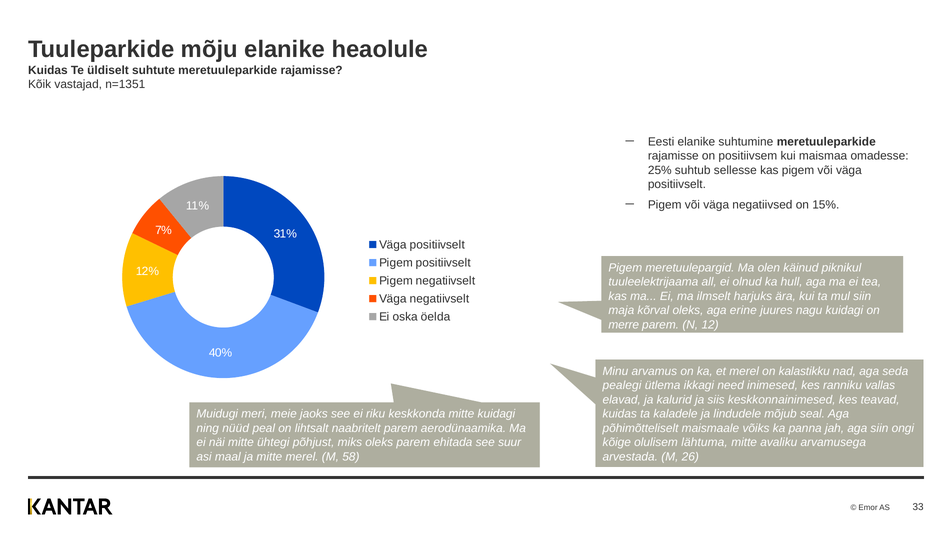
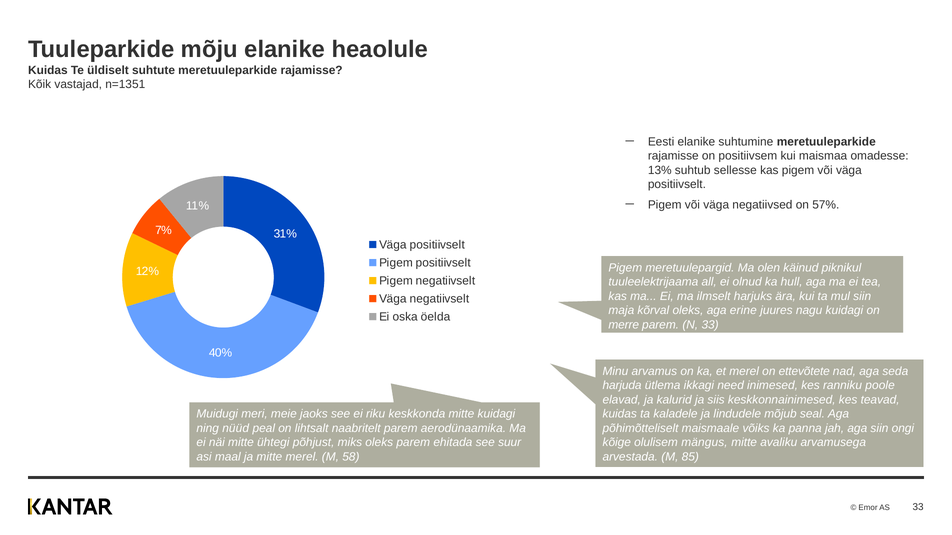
25%: 25% -> 13% (660, 170)
15%: 15% -> 57% (826, 205)
N 12: 12 -> 33 (710, 325)
kalastikku: kalastikku -> ettevõtete (804, 371)
pealegi: pealegi -> harjuda (622, 386)
vallas: vallas -> poole (880, 386)
lähtuma: lähtuma -> mängus (704, 443)
26: 26 -> 85 (690, 457)
